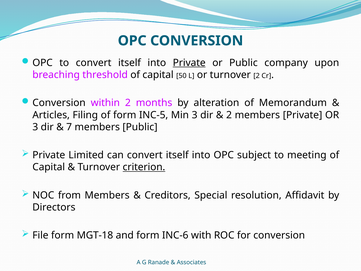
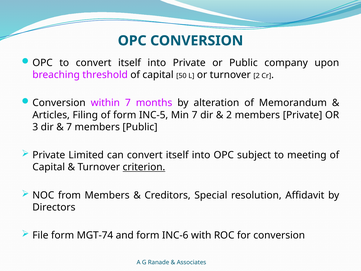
Private underline: present -> none (189, 63)
within 2: 2 -> 7 (128, 103)
Min 3: 3 -> 7 (195, 115)
MGT-18: MGT-18 -> MGT-74 (95, 235)
